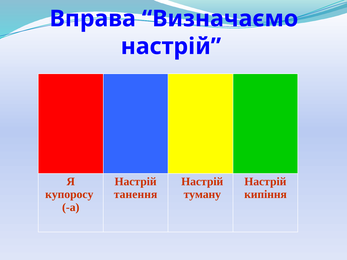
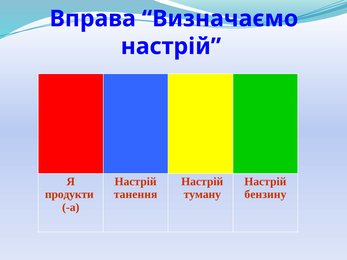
купоросу: купоросу -> продукти (69, 195)
кипіння: кипіння -> бензину (265, 195)
